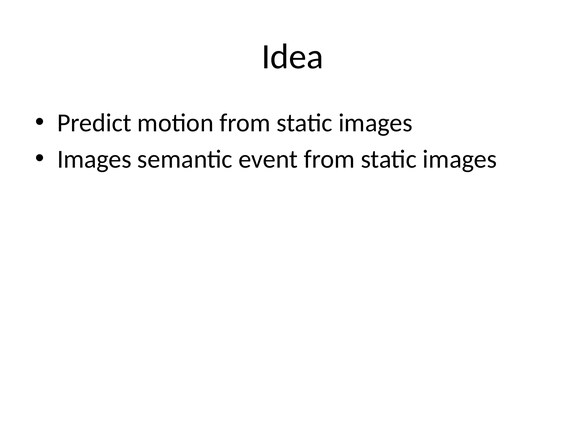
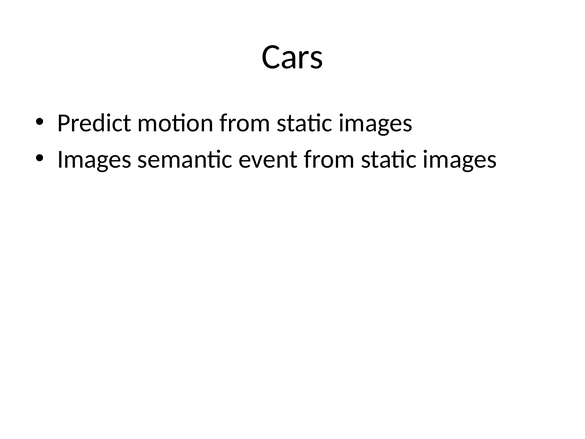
Idea: Idea -> Cars (293, 57)
